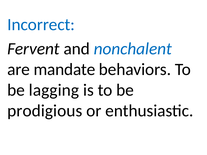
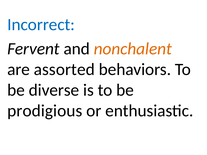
nonchalent colour: blue -> orange (133, 49)
mandate: mandate -> assorted (64, 70)
lagging: lagging -> diverse (54, 90)
